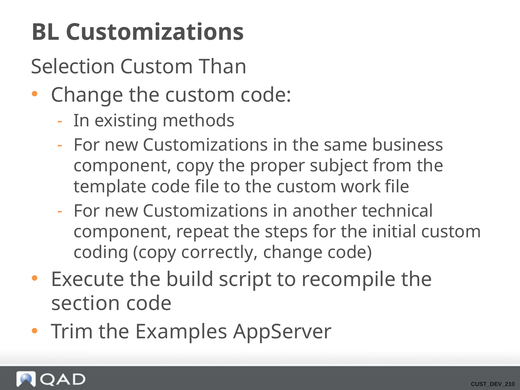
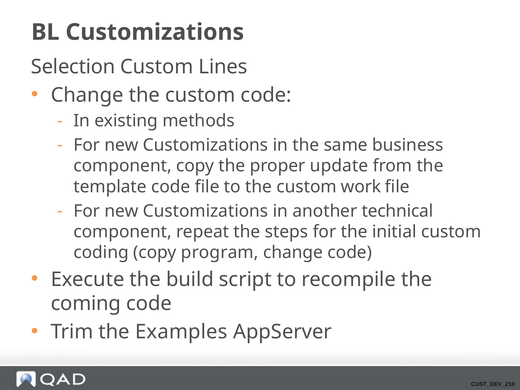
Than: Than -> Lines (223, 67)
subject: subject -> update (339, 166)
correctly: correctly -> program (220, 253)
section: section -> coming (86, 304)
